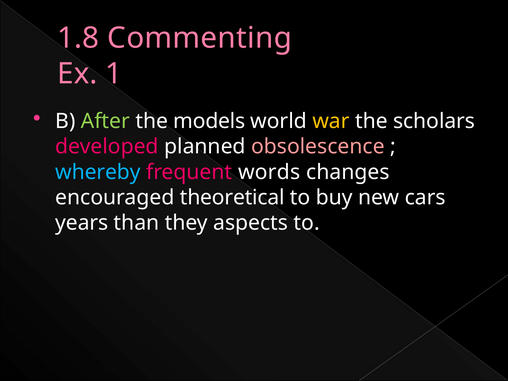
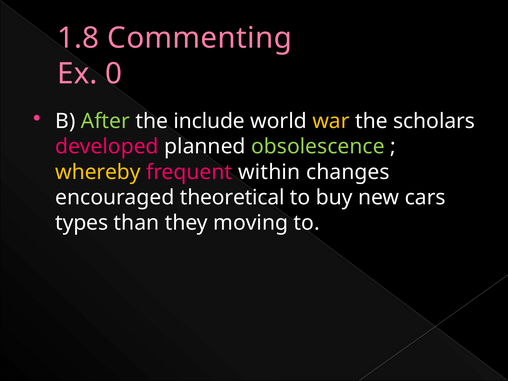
1: 1 -> 0 (114, 74)
models: models -> include (209, 121)
obsolescence colour: pink -> light green (318, 147)
whereby colour: light blue -> yellow (98, 172)
words: words -> within (269, 172)
years: years -> types (82, 223)
aspects: aspects -> moving (251, 223)
